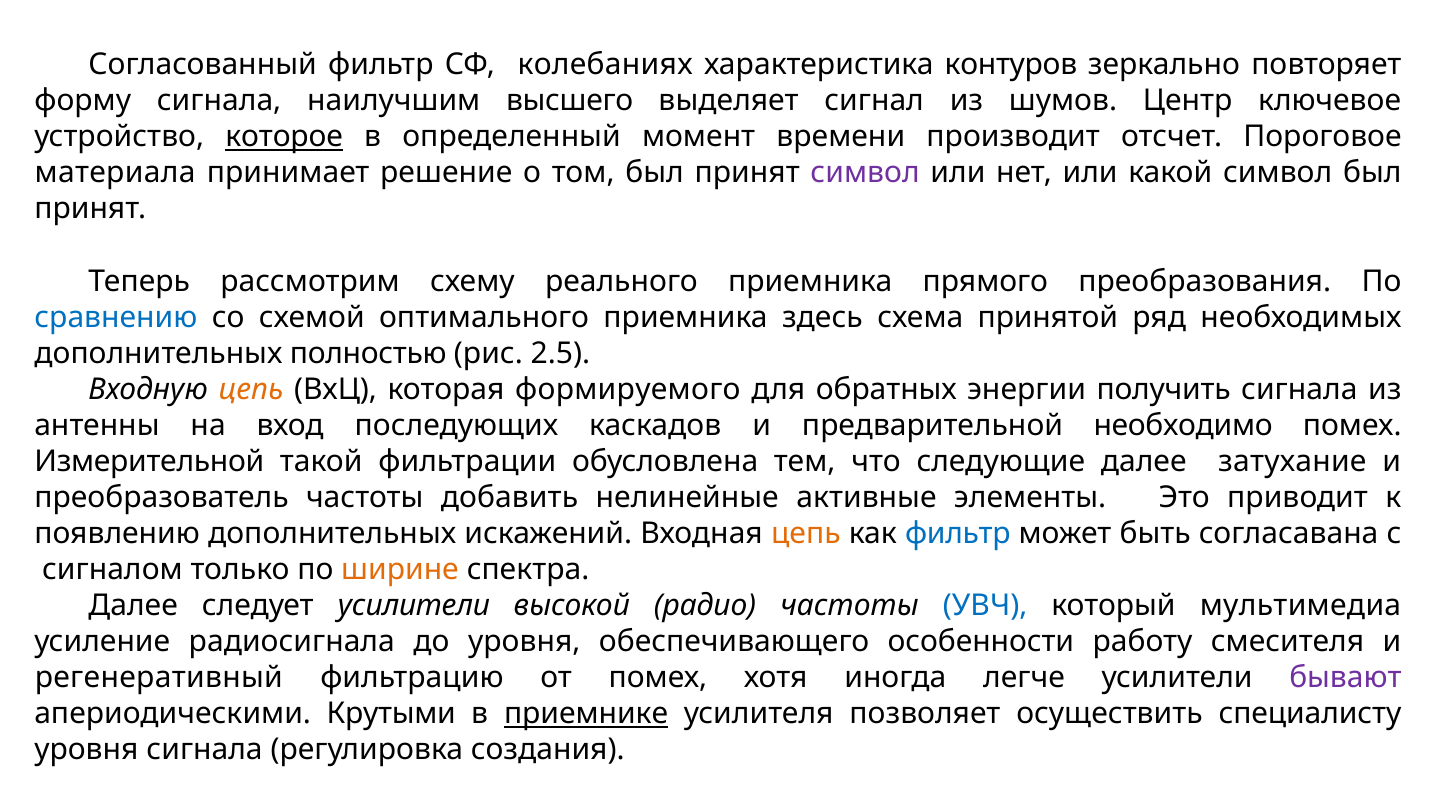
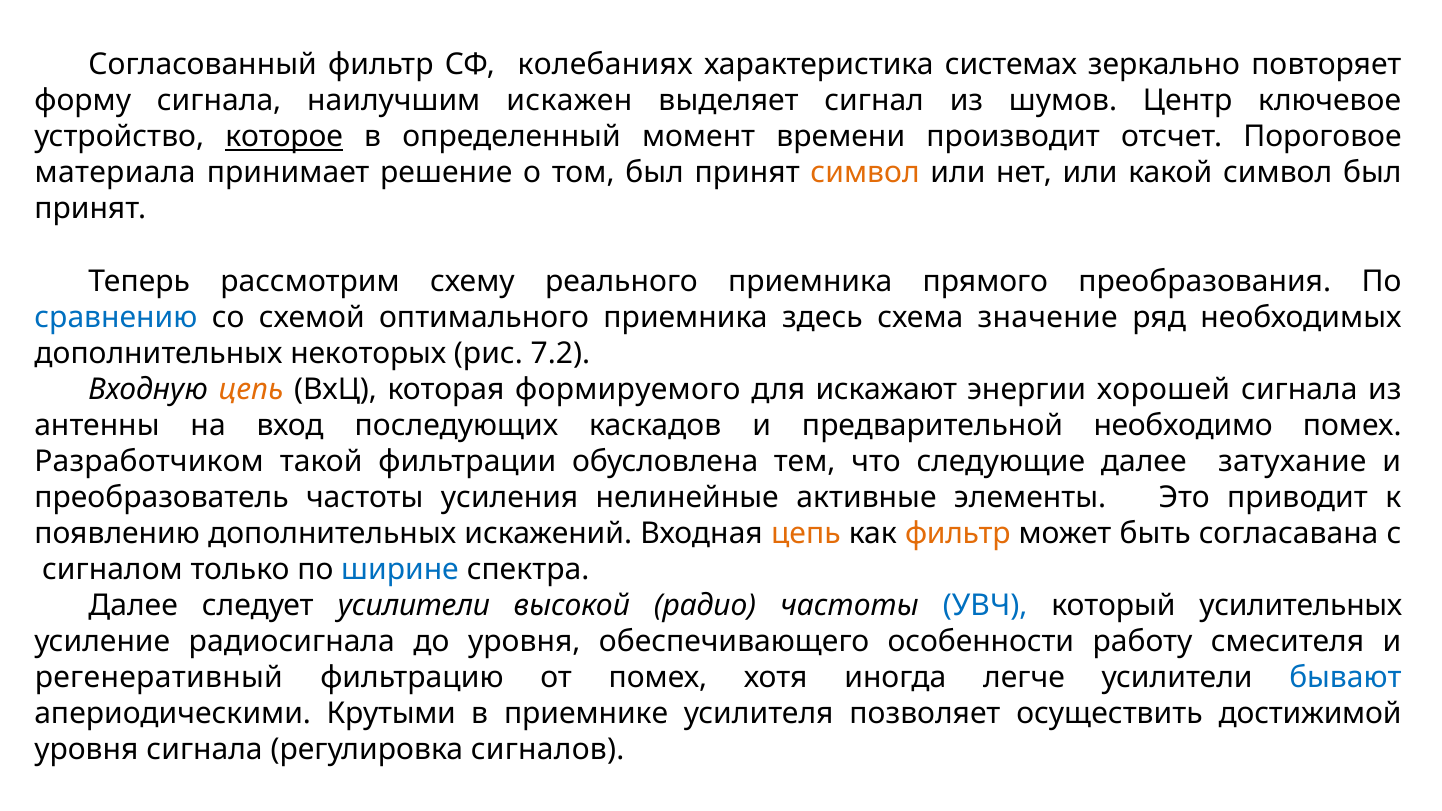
контуров: контуров -> системах (1011, 65)
высшего: высшего -> искажен (569, 101)
символ colour: purple -> orange (865, 173)
принятой: принятой -> значение (1048, 317)
полностью: полностью -> некоторых (368, 353)
2.5: 2.5 -> 7.2 (560, 353)
обратных: обратных -> искажают (886, 389)
получить: получить -> хорошей (1163, 389)
Измерительной: Измерительной -> Разработчиком (149, 462)
добавить: добавить -> усиления (510, 498)
фильтр colour: blue -> orange (958, 534)
ширине colour: orange -> blue (400, 570)
мультимедиа: мультимедиа -> усилительных (1301, 606)
бывают colour: purple -> blue (1345, 678)
приемнике underline: present -> none (586, 714)
специалисту: специалисту -> достижимой (1310, 714)
создания: создания -> сигналов (548, 750)
